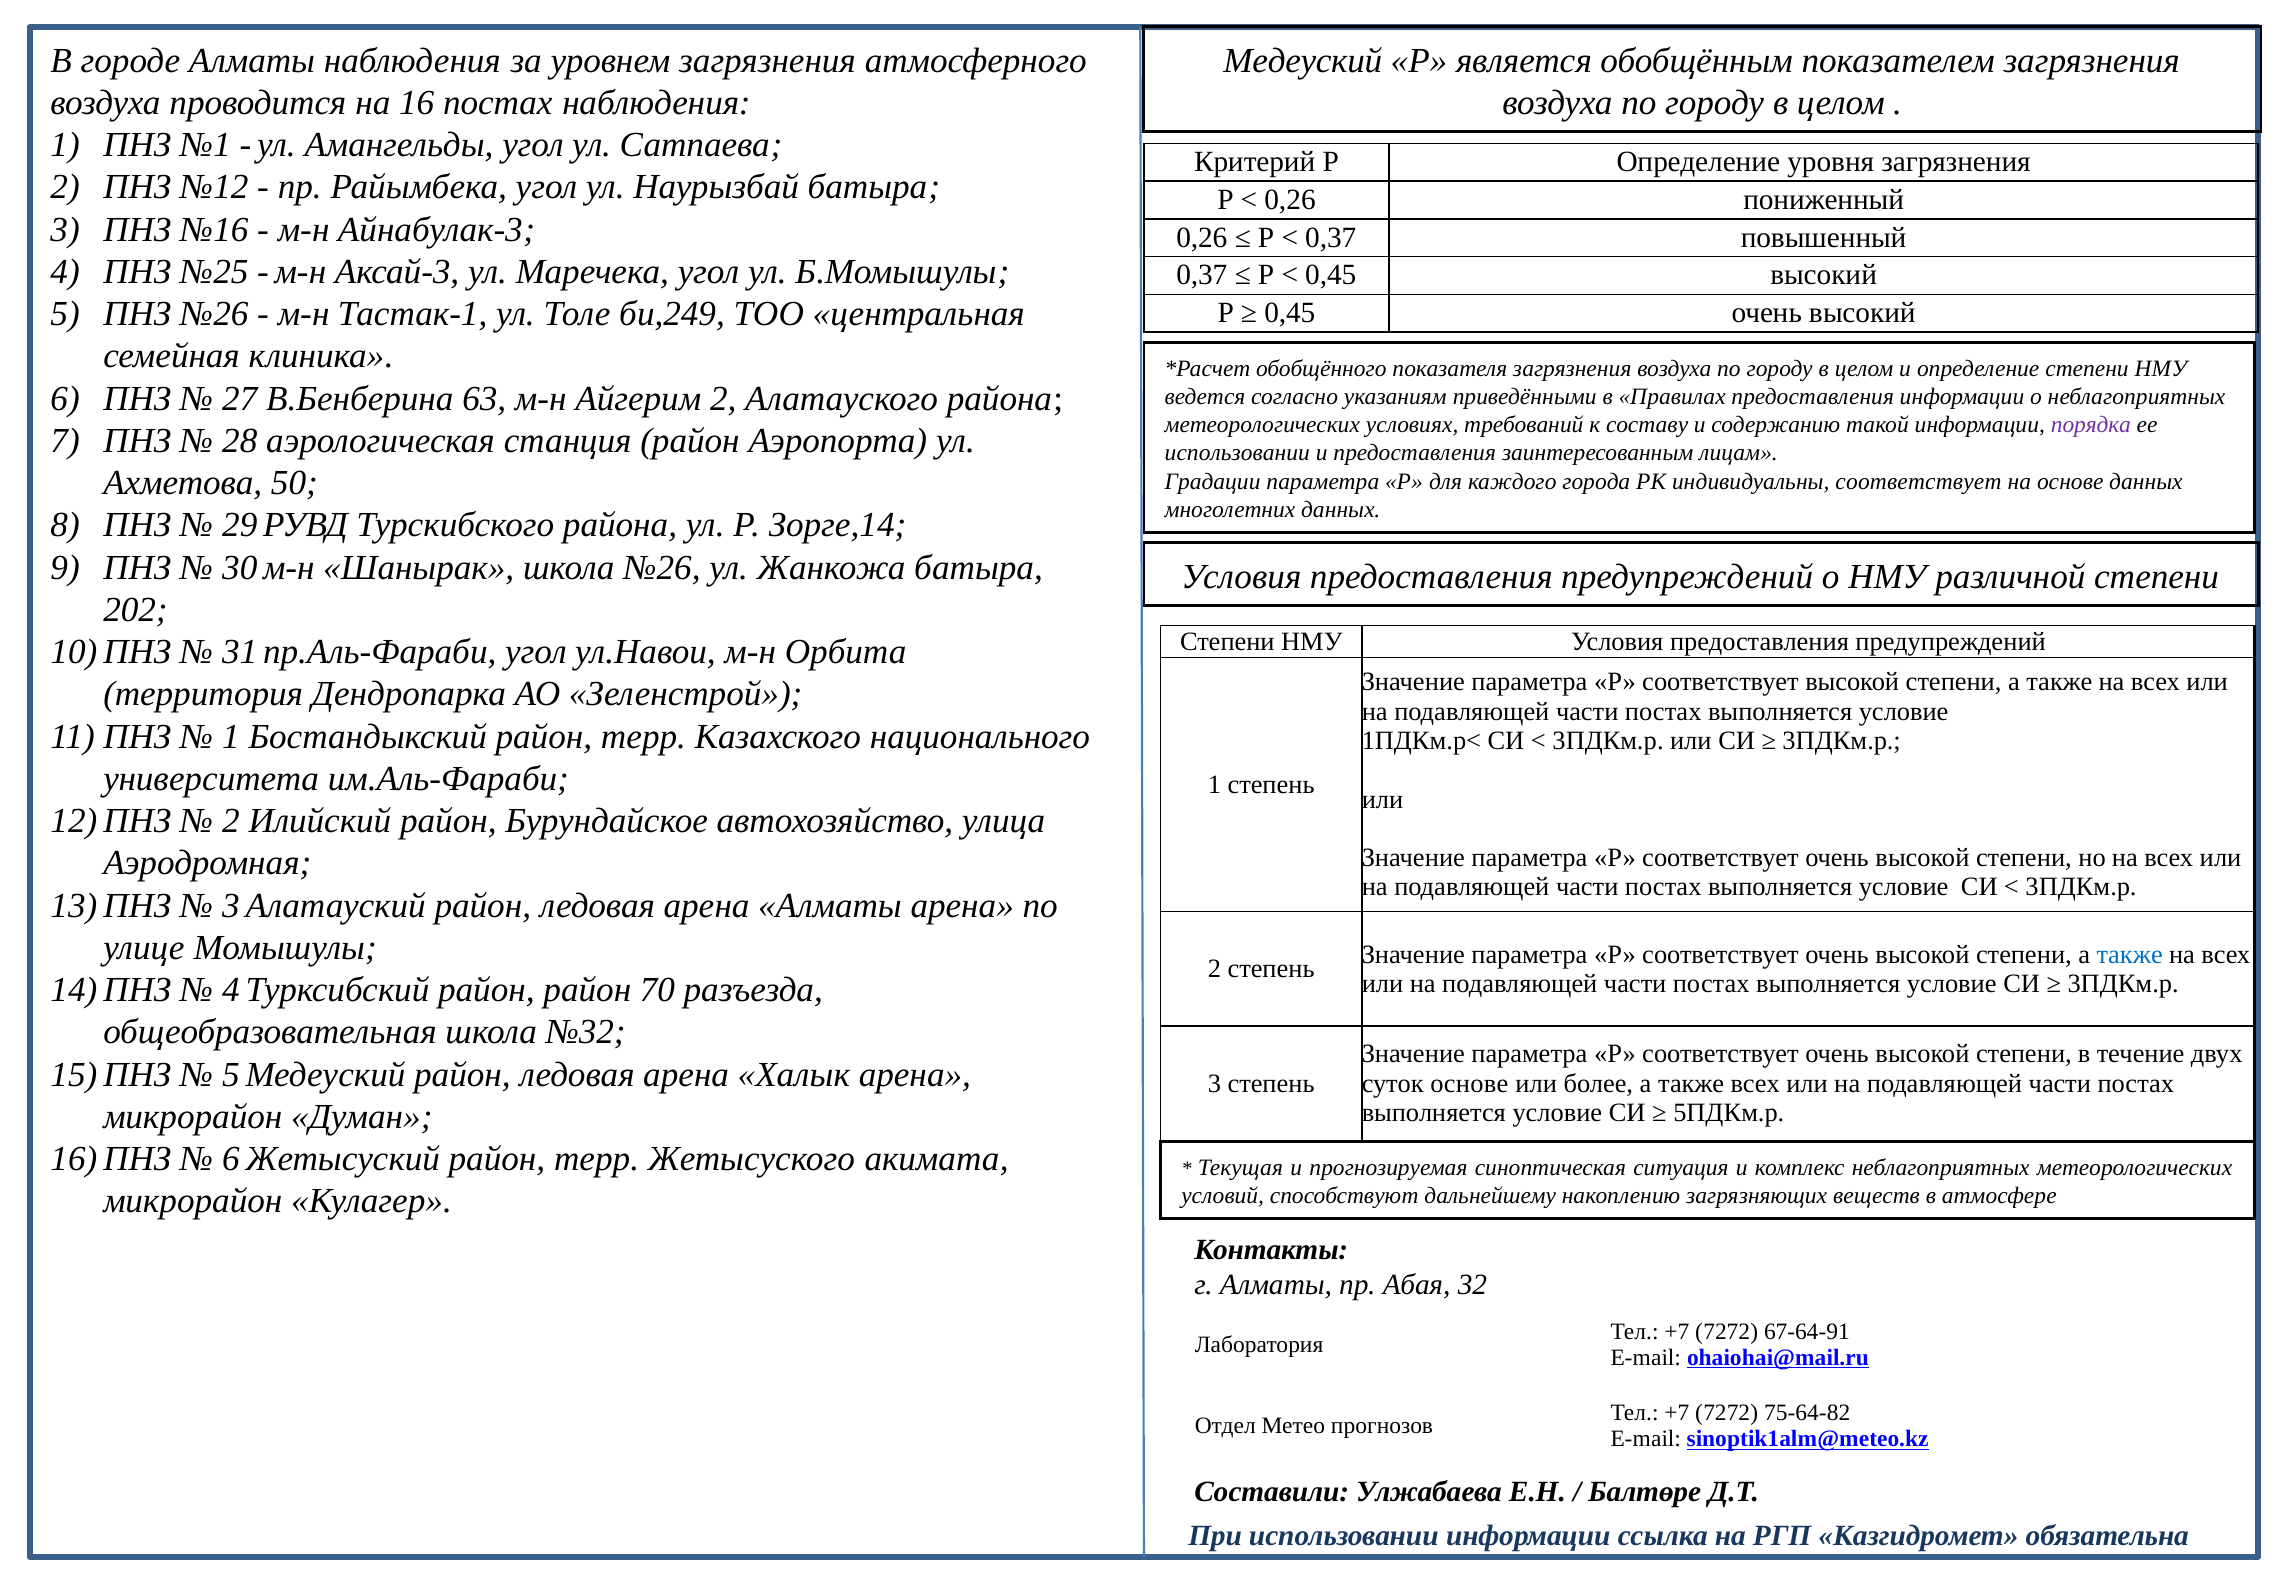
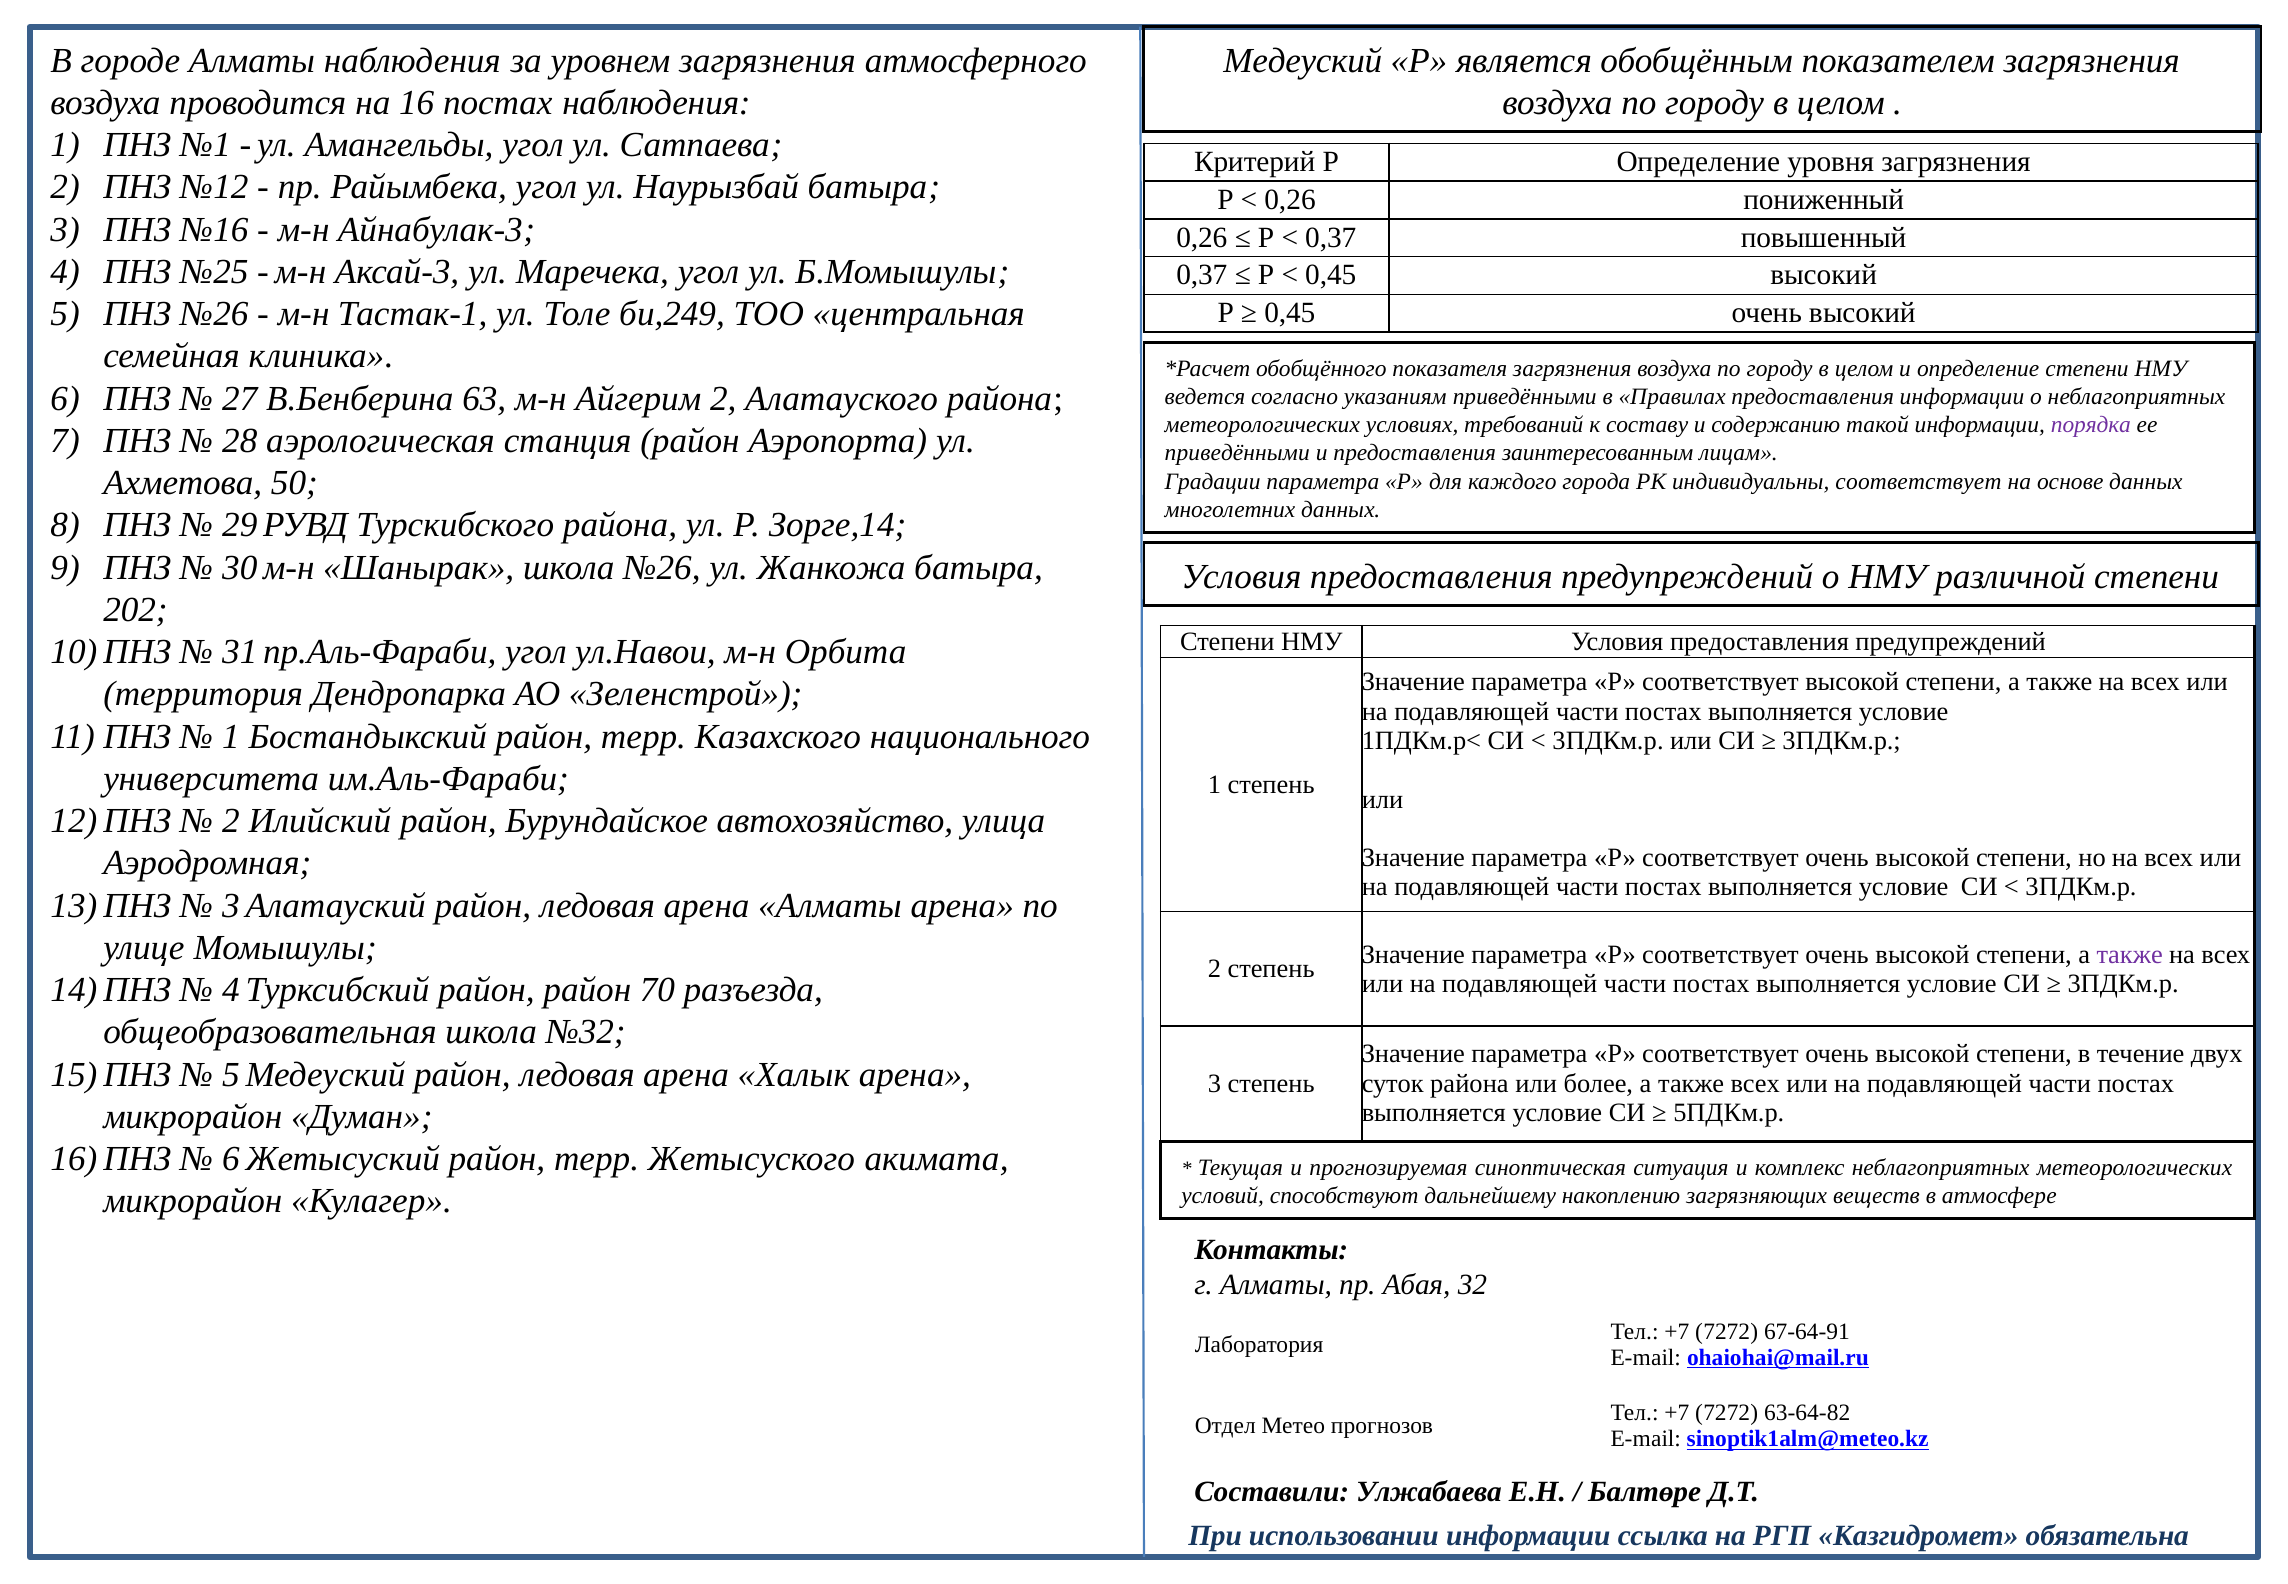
использовании: использовании -> приведёнными (1237, 453)
также colour: blue -> purple (2130, 954)
суток основе: основе -> района (1469, 1083)
75-64-82: 75-64-82 -> 63-64-82 (1807, 1413)
